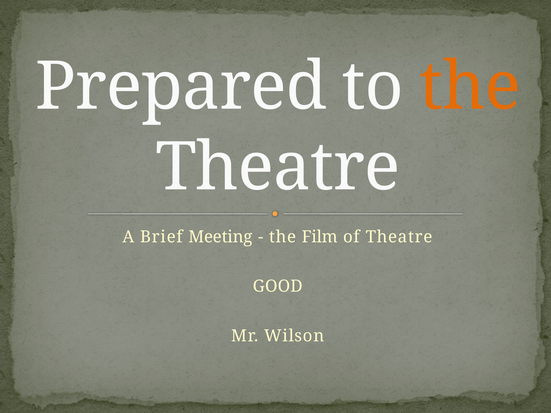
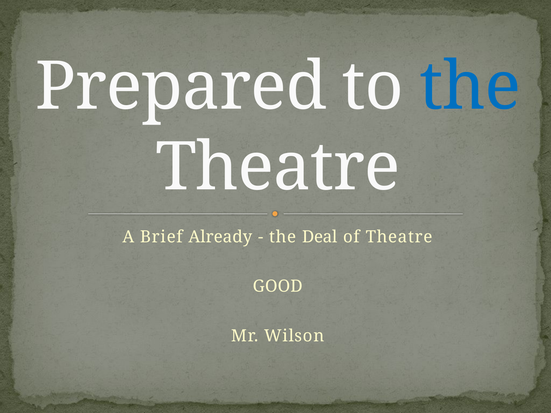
the colour: orange -> blue (470, 87)
Meeting: Meeting -> Already (220, 237)
Film: Film -> Deal (320, 237)
